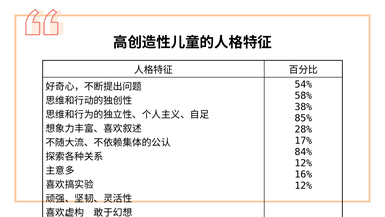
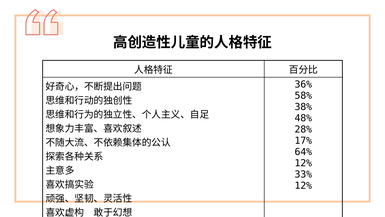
54%: 54% -> 36% (303, 84)
85%: 85% -> 48% (303, 118)
84%: 84% -> 64% (303, 152)
16%: 16% -> 33% (303, 174)
